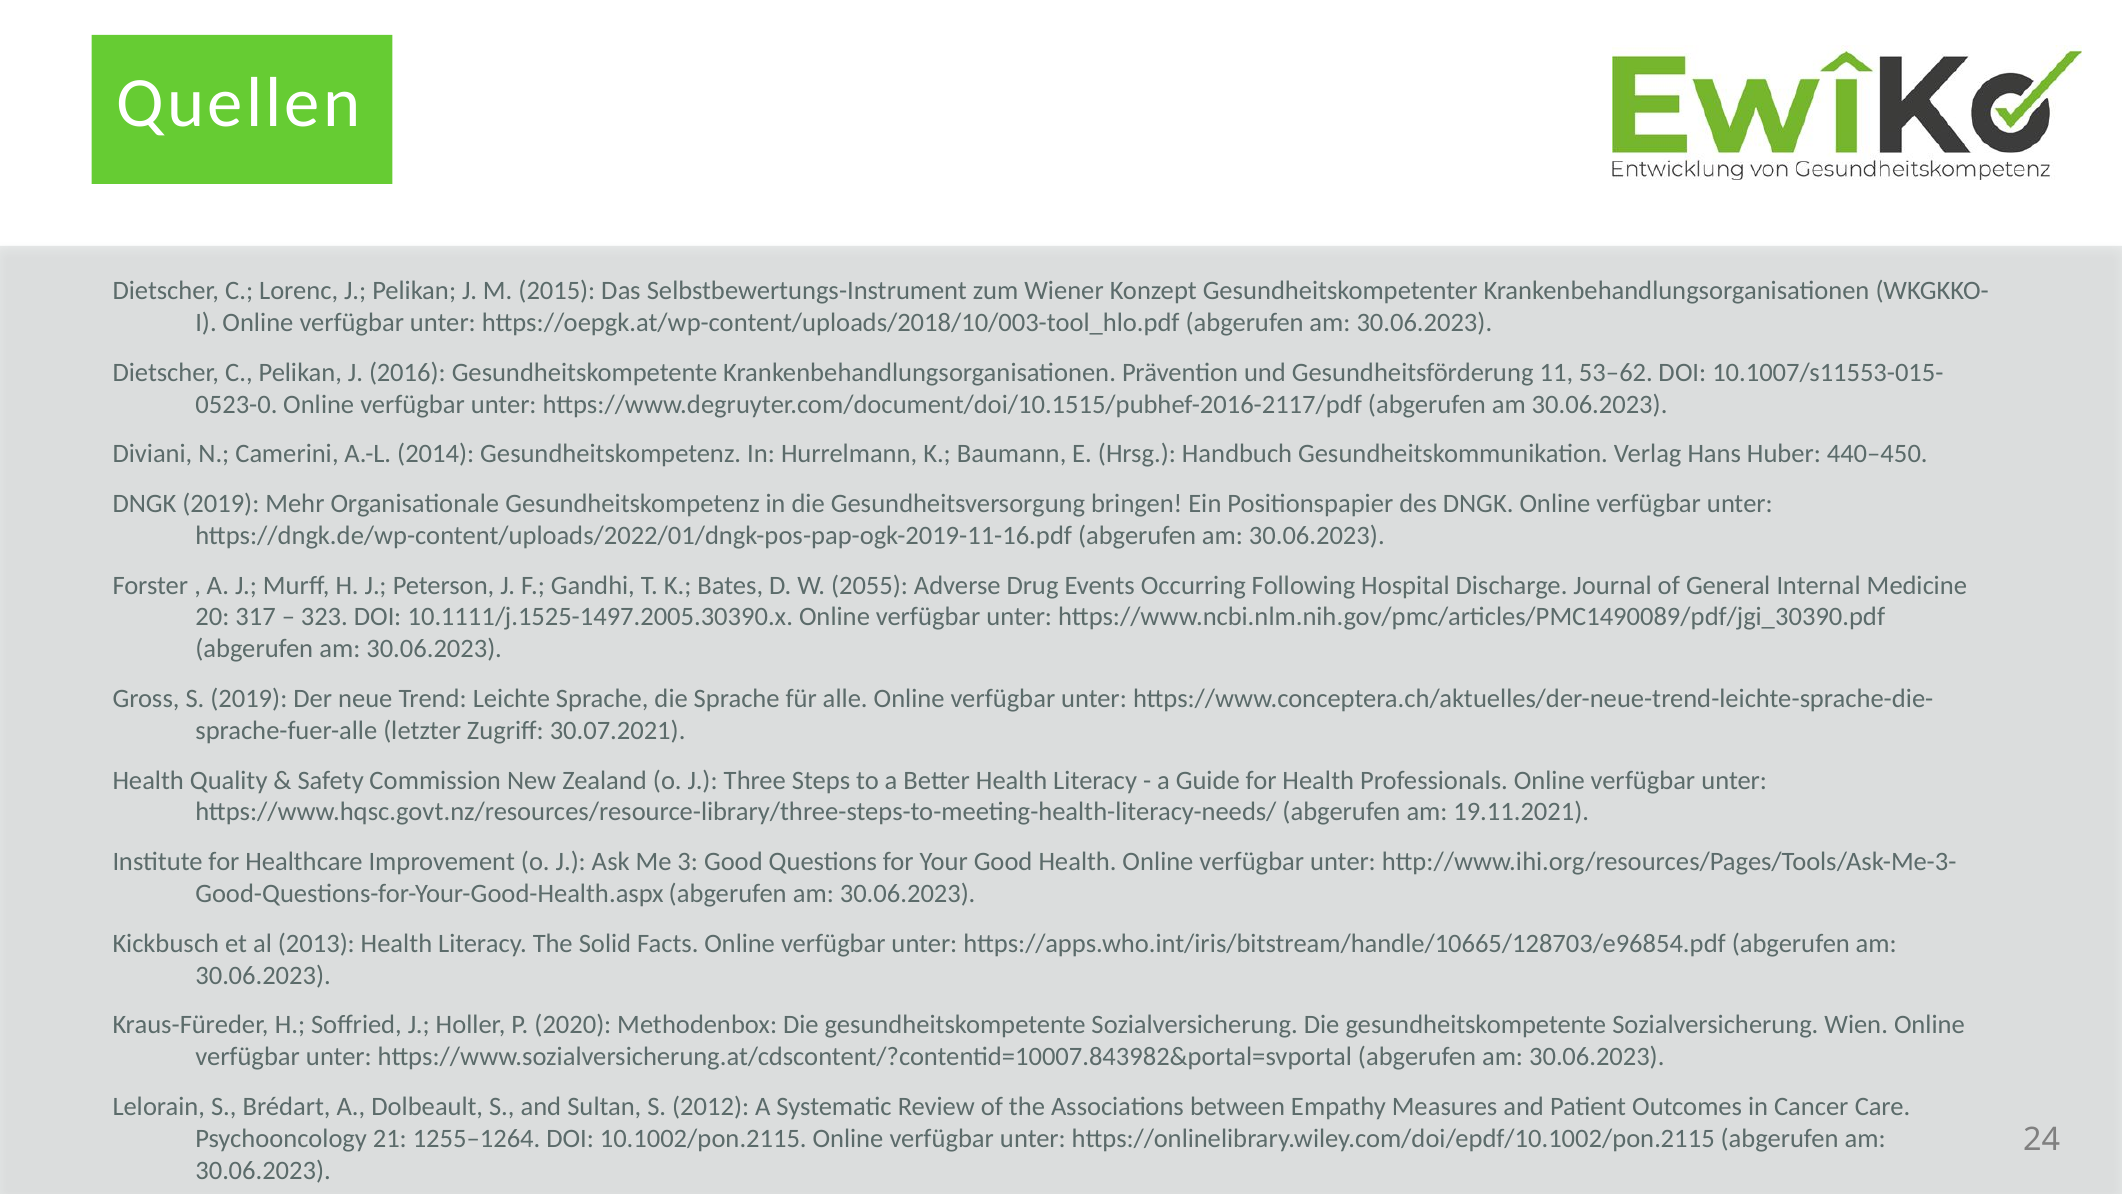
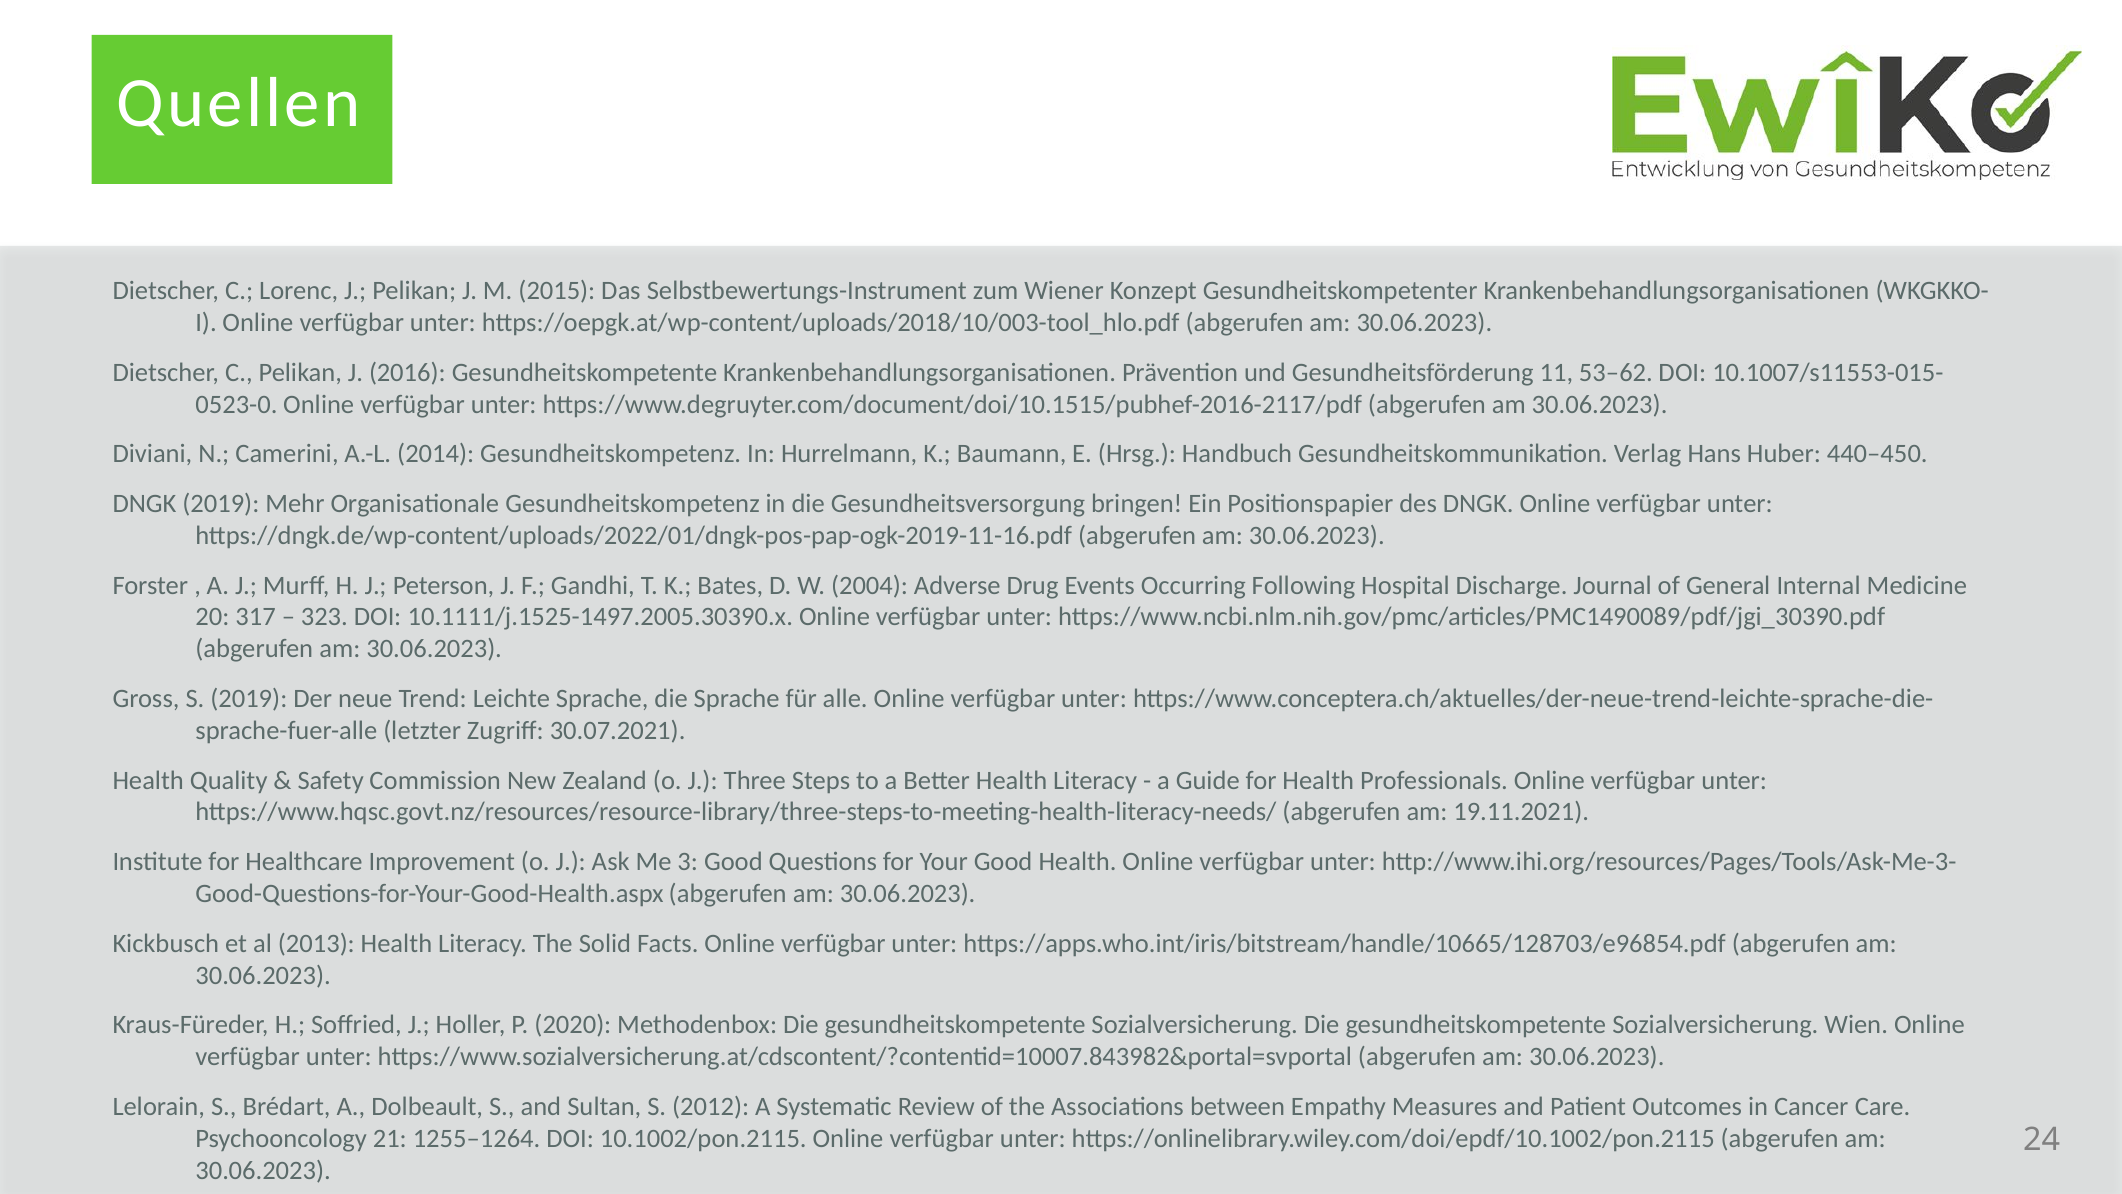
2055: 2055 -> 2004 (869, 585)
